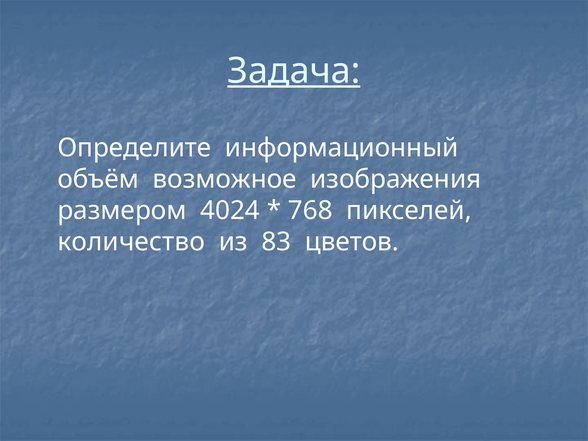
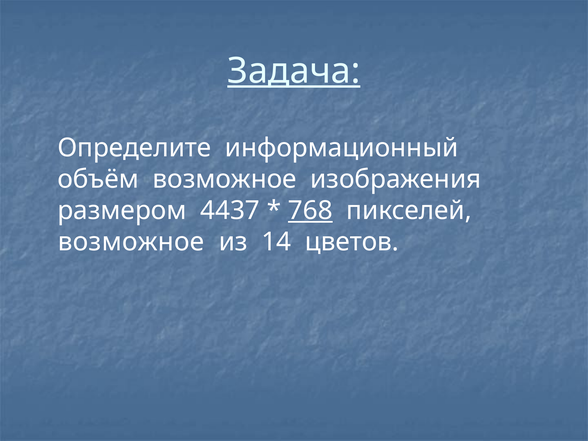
4024: 4024 -> 4437 (230, 211)
768 underline: none -> present (310, 211)
количество: количество -> возможное (131, 242)
83: 83 -> 14 (276, 242)
